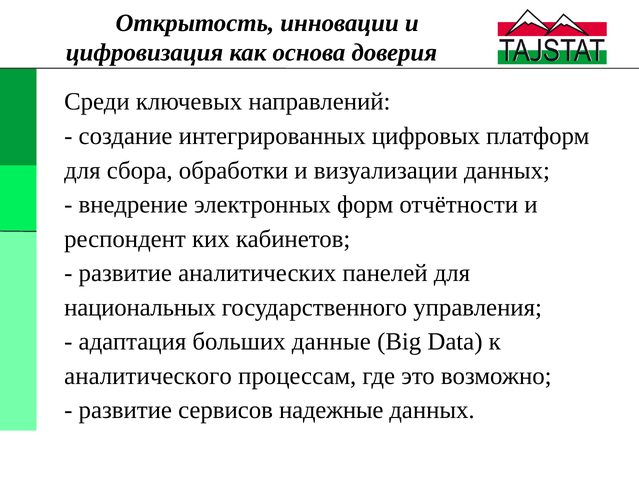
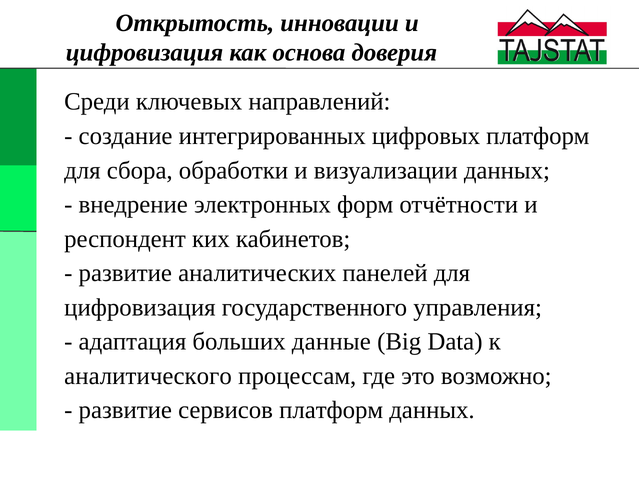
национальных: национальных -> цифровизация (140, 308)
сервисов надежные: надежные -> платформ (331, 410)
